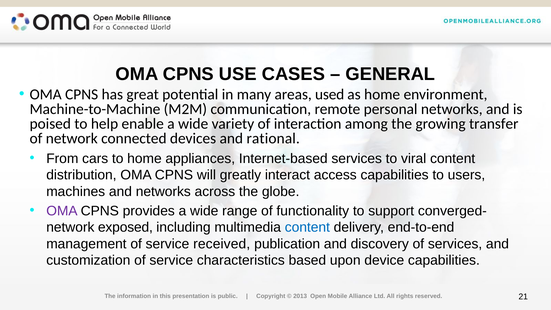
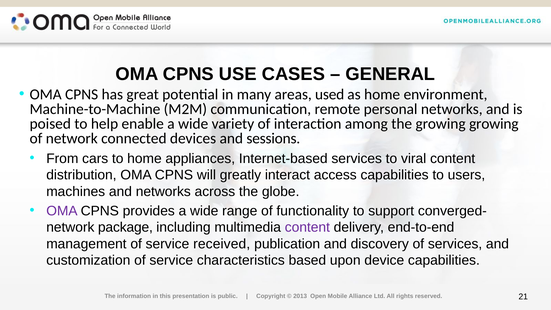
growing transfer: transfer -> growing (494, 124)
rational: rational -> sessions (273, 138)
exposed: exposed -> package (125, 227)
content colour: blue -> purple (307, 227)
